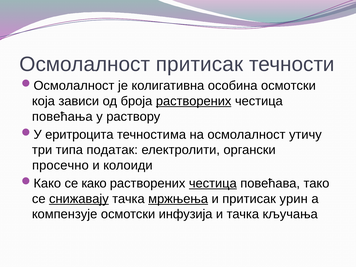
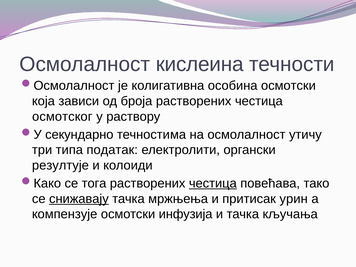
Осмолалност притисак: притисак -> кислеина (200, 64)
растворених underline: present -> none (194, 101)
повећања: повећања -> осмотског (62, 117)
еритроцита: еритроцита -> секундарно (79, 135)
просечно: просечно -> резултује (60, 165)
како: како -> тога (94, 183)
мржњења underline: present -> none (178, 199)
